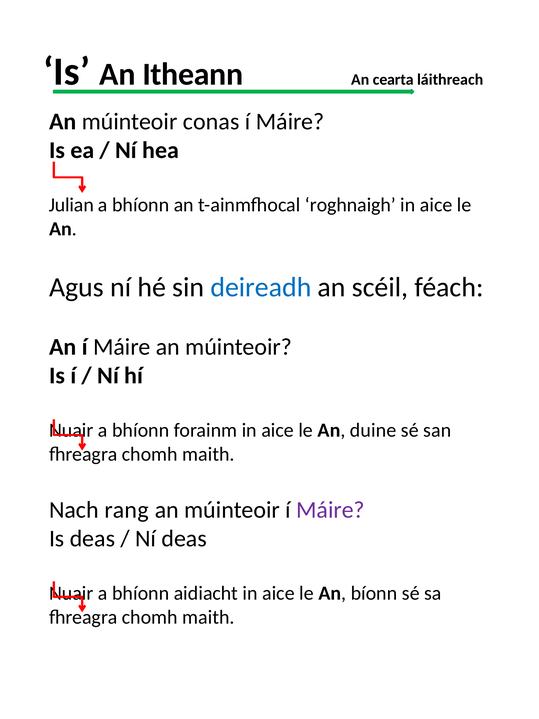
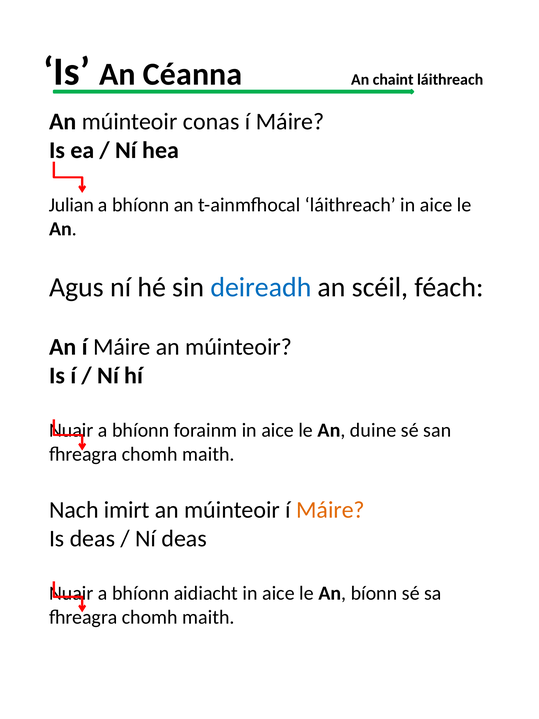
Itheann: Itheann -> Céanna (193, 74)
cearta: cearta -> chaint (393, 80)
t-ainmfhocal roghnaigh: roghnaigh -> láithreach (350, 205)
rang: rang -> imirt (127, 510)
Máire colour: purple -> orange (330, 510)
